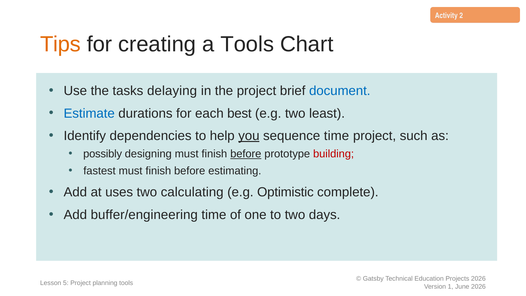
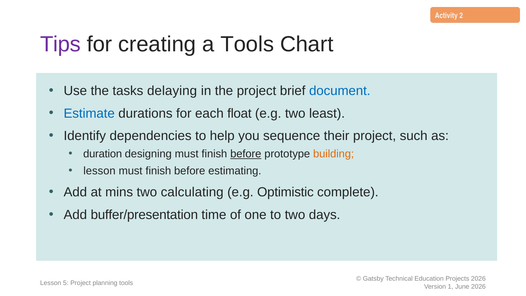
Tips colour: orange -> purple (60, 44)
best: best -> float (239, 113)
you underline: present -> none (249, 136)
sequence time: time -> their (337, 136)
possibly: possibly -> duration (103, 154)
building colour: red -> orange (334, 154)
fastest: fastest -> lesson (99, 171)
uses: uses -> mins (119, 192)
buffer/engineering: buffer/engineering -> buffer/presentation (144, 215)
